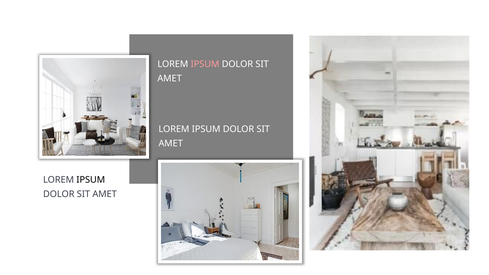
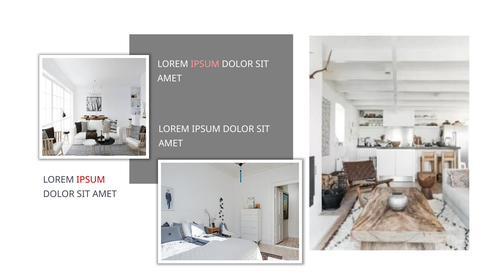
IPSUM colour: black -> red (91, 180)
